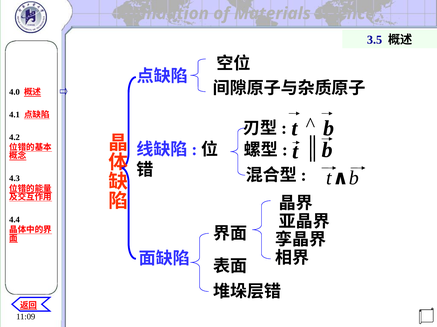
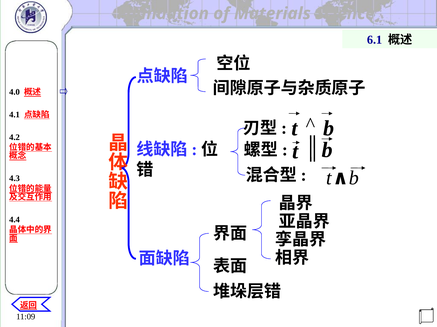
3.5: 3.5 -> 6.1 (375, 40)
